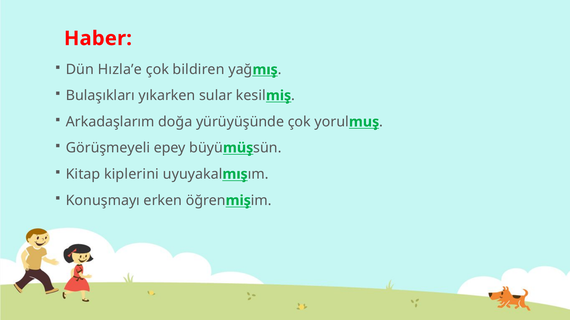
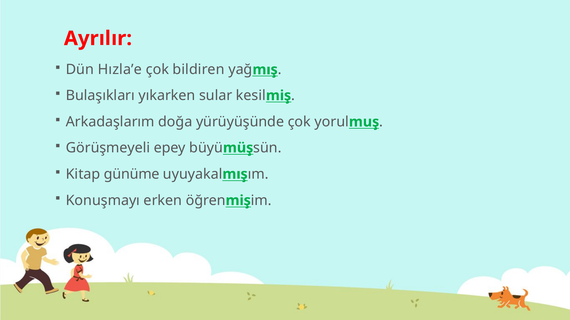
Haber: Haber -> Ayrılır (98, 39)
kiplerini: kiplerini -> günüme (132, 174)
